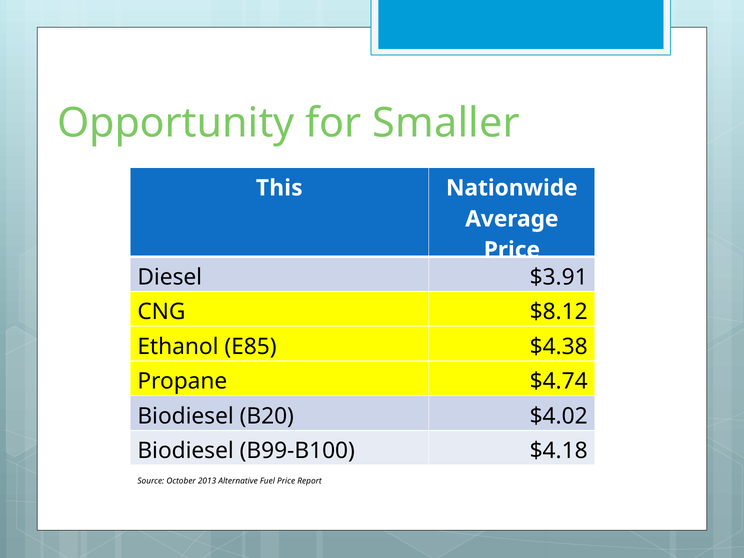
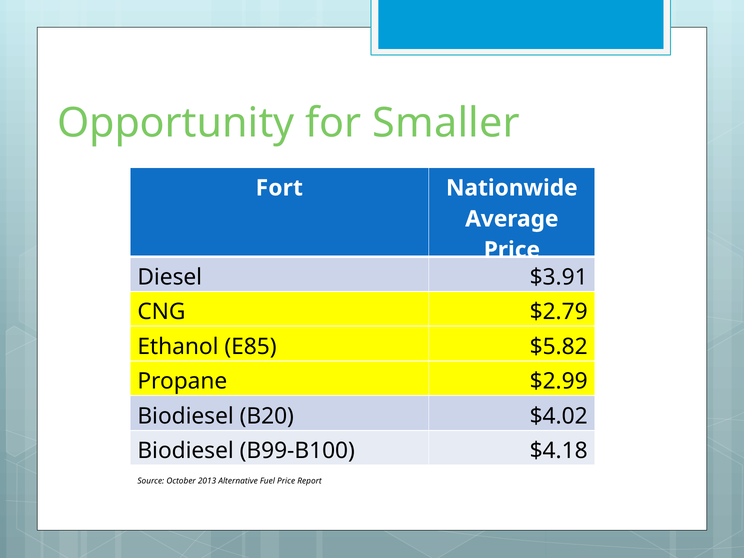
This: This -> Fort (279, 188)
$8.12: $8.12 -> $2.79 (559, 312)
$4.38: $4.38 -> $5.82 (559, 347)
$4.74: $4.74 -> $2.99 (559, 381)
